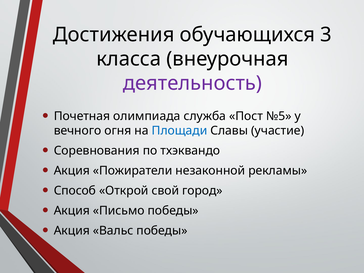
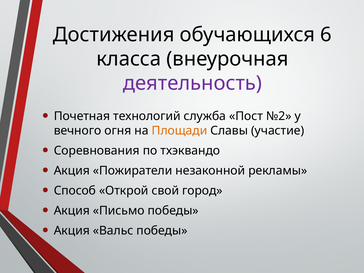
3: 3 -> 6 (326, 35)
олимпиада: олимпиада -> технологий (147, 116)
№5: №5 -> №2 (279, 116)
Площади colour: blue -> orange (179, 131)
